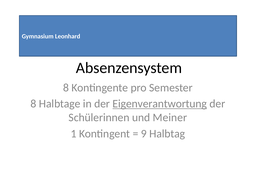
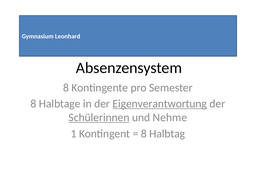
Schülerinnen underline: none -> present (99, 117)
Meiner: Meiner -> Nehme (170, 117)
9: 9 -> 8 (144, 133)
